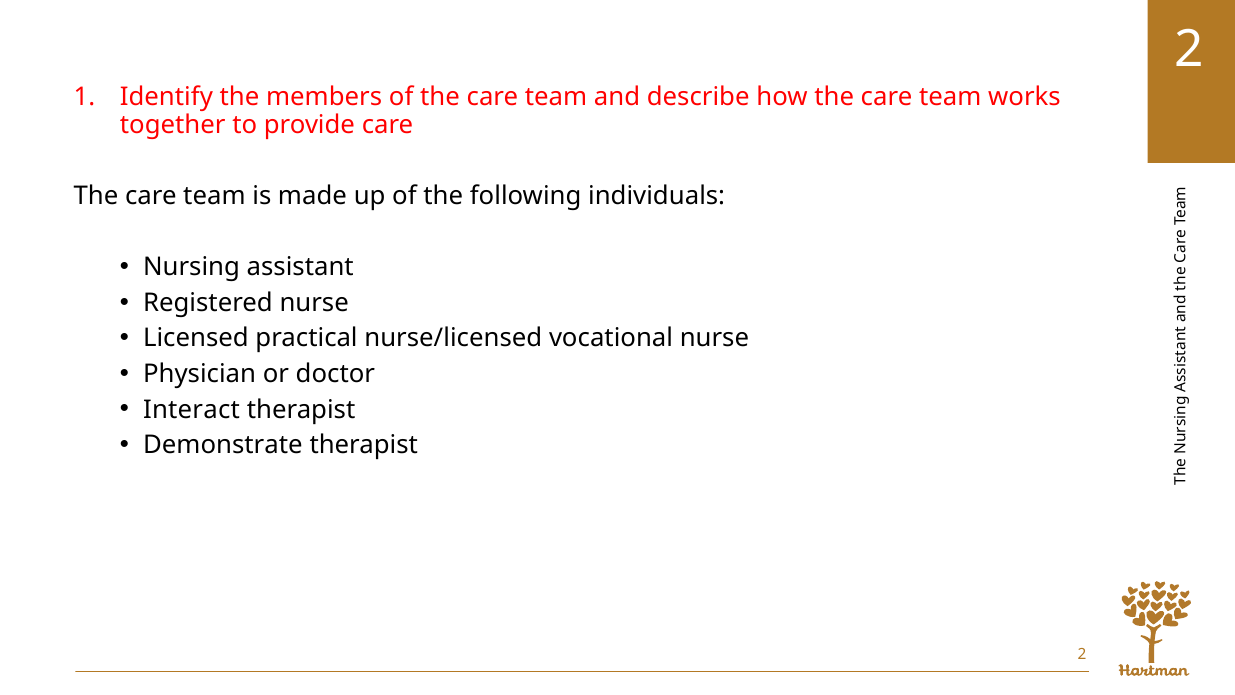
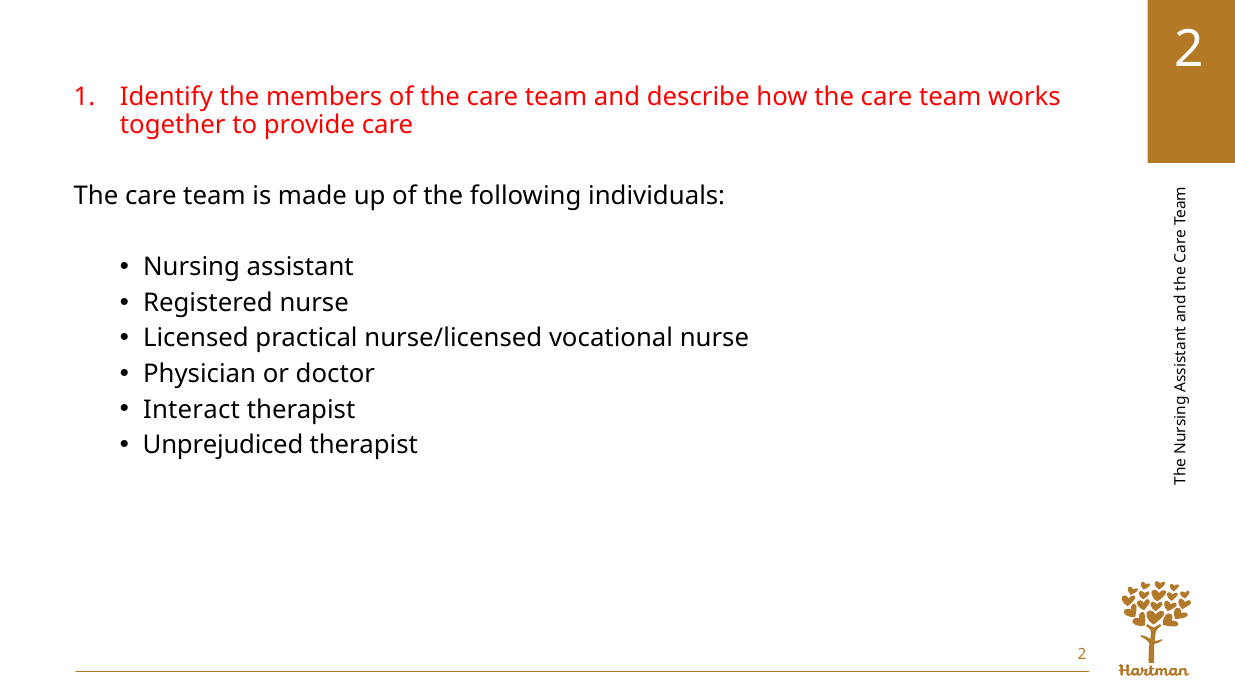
Demonstrate: Demonstrate -> Unprejudiced (223, 445)
